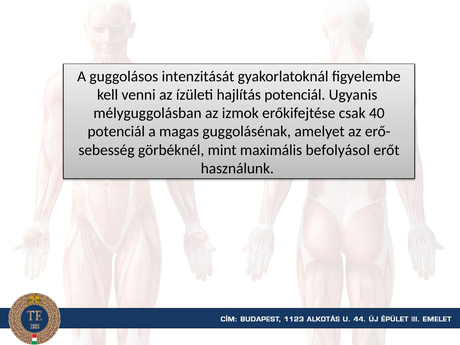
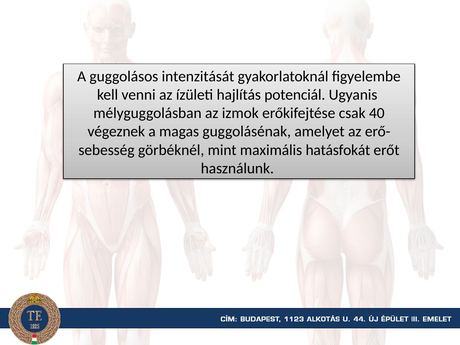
potenciál: potenciál -> végeznek (116, 132)
befolyásol: befolyásol -> hatásfokát (338, 150)
